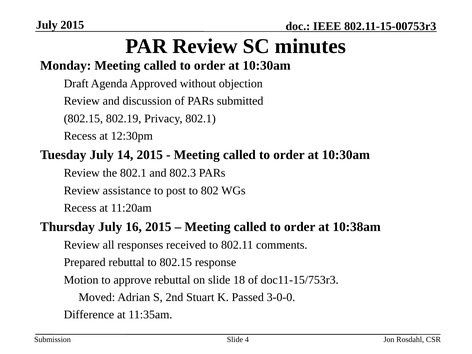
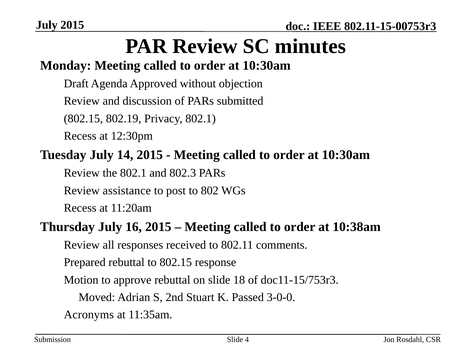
Difference: Difference -> Acronyms (89, 315)
